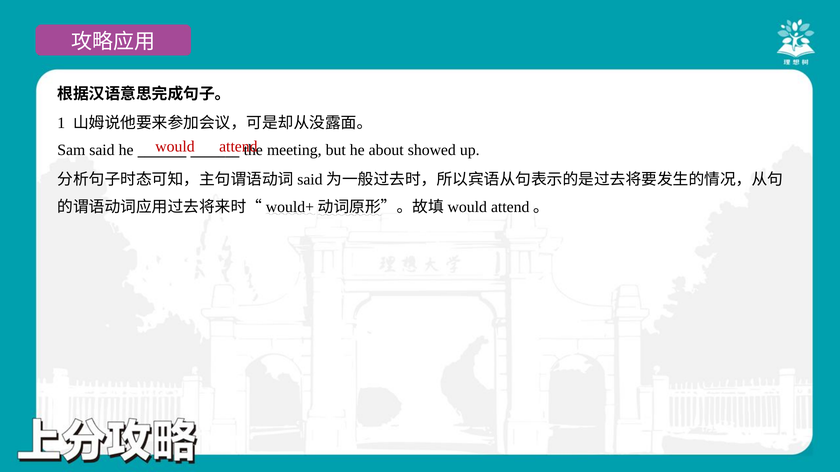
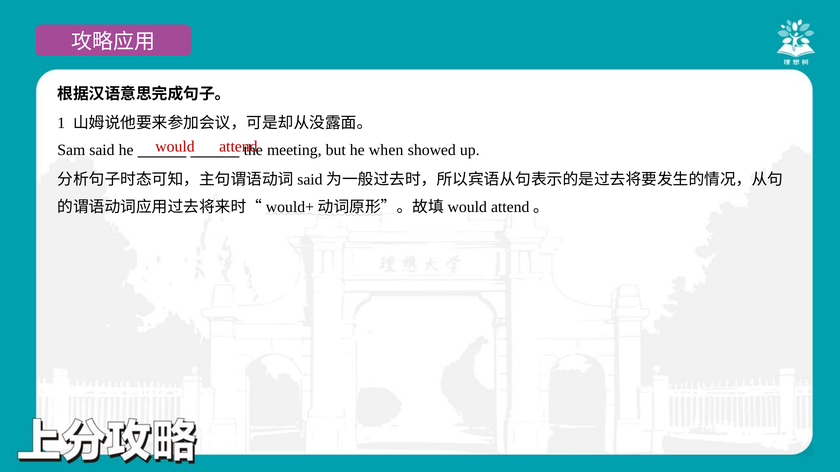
about: about -> when (386, 150)
